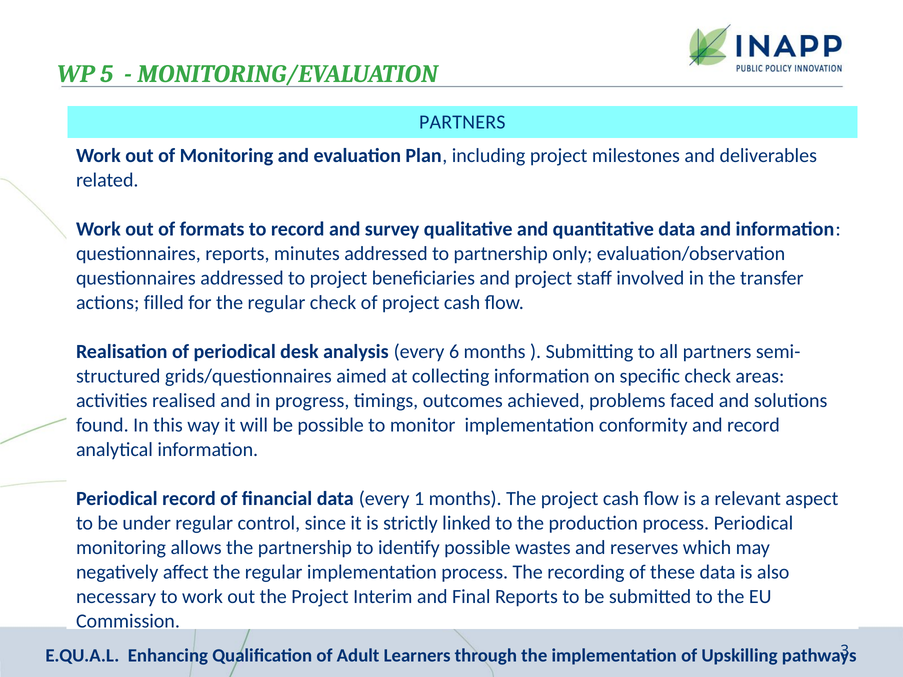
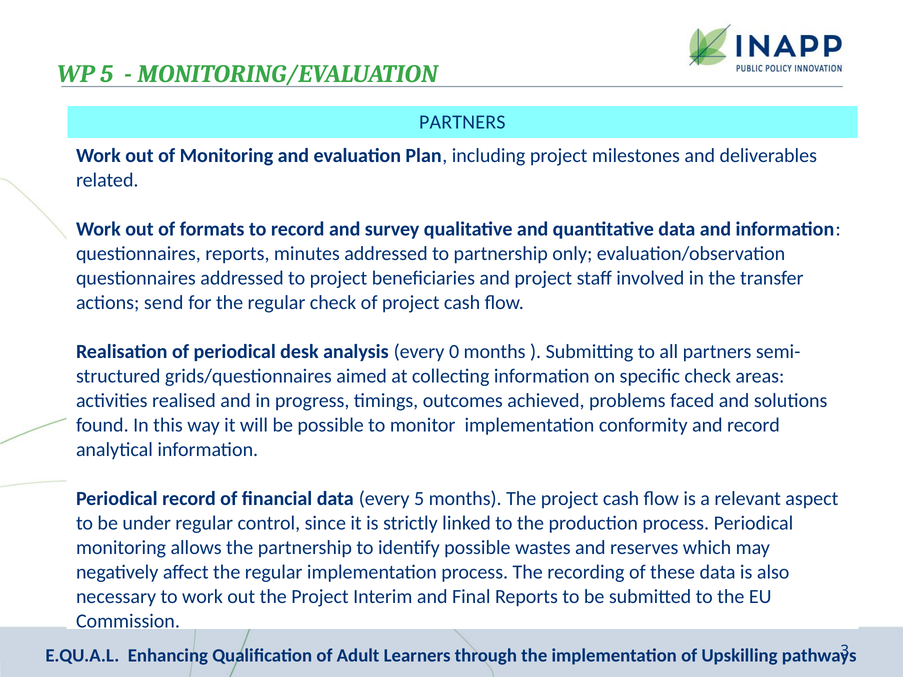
filled: filled -> send (164, 303)
6: 6 -> 0 (454, 352)
every 1: 1 -> 5 (419, 499)
